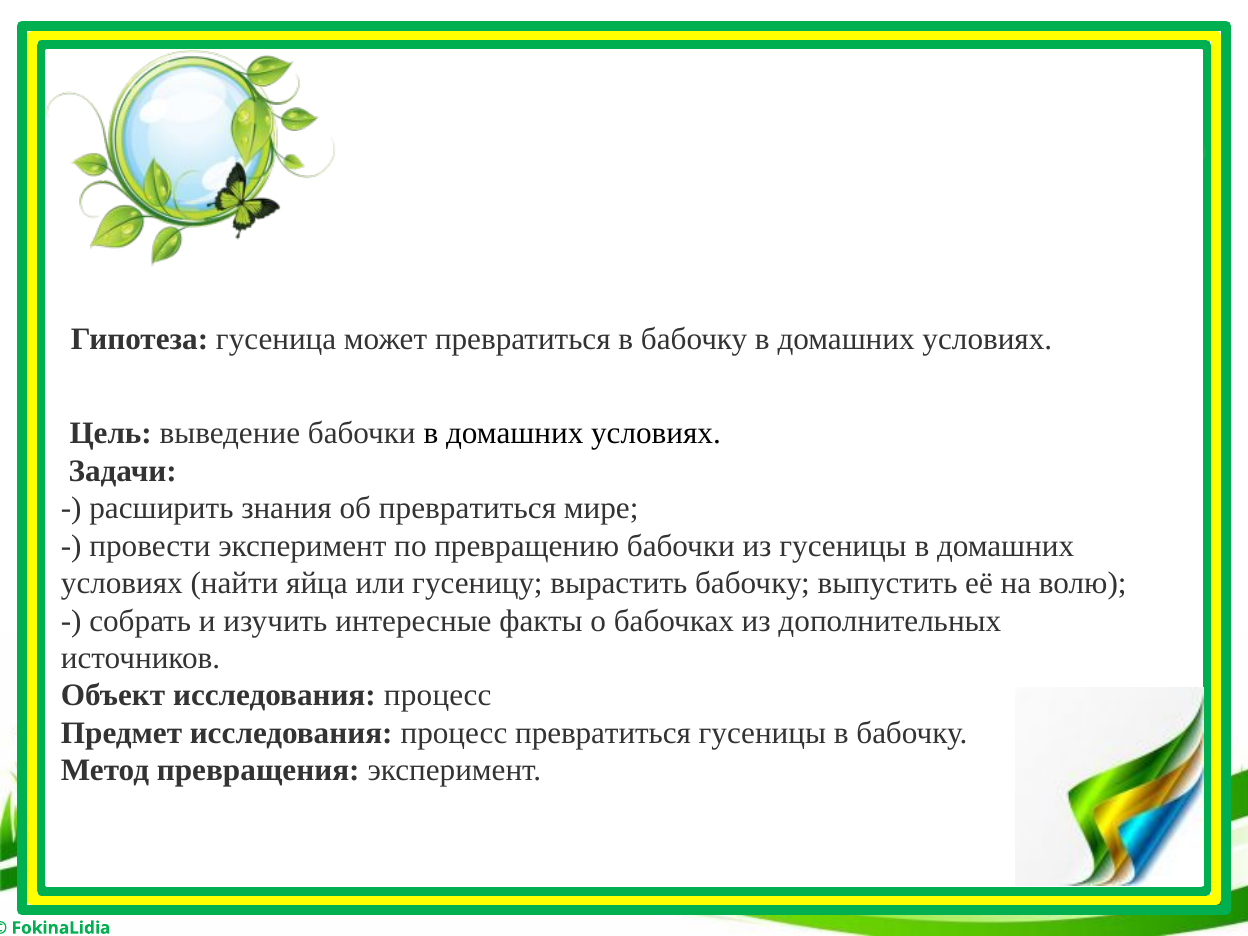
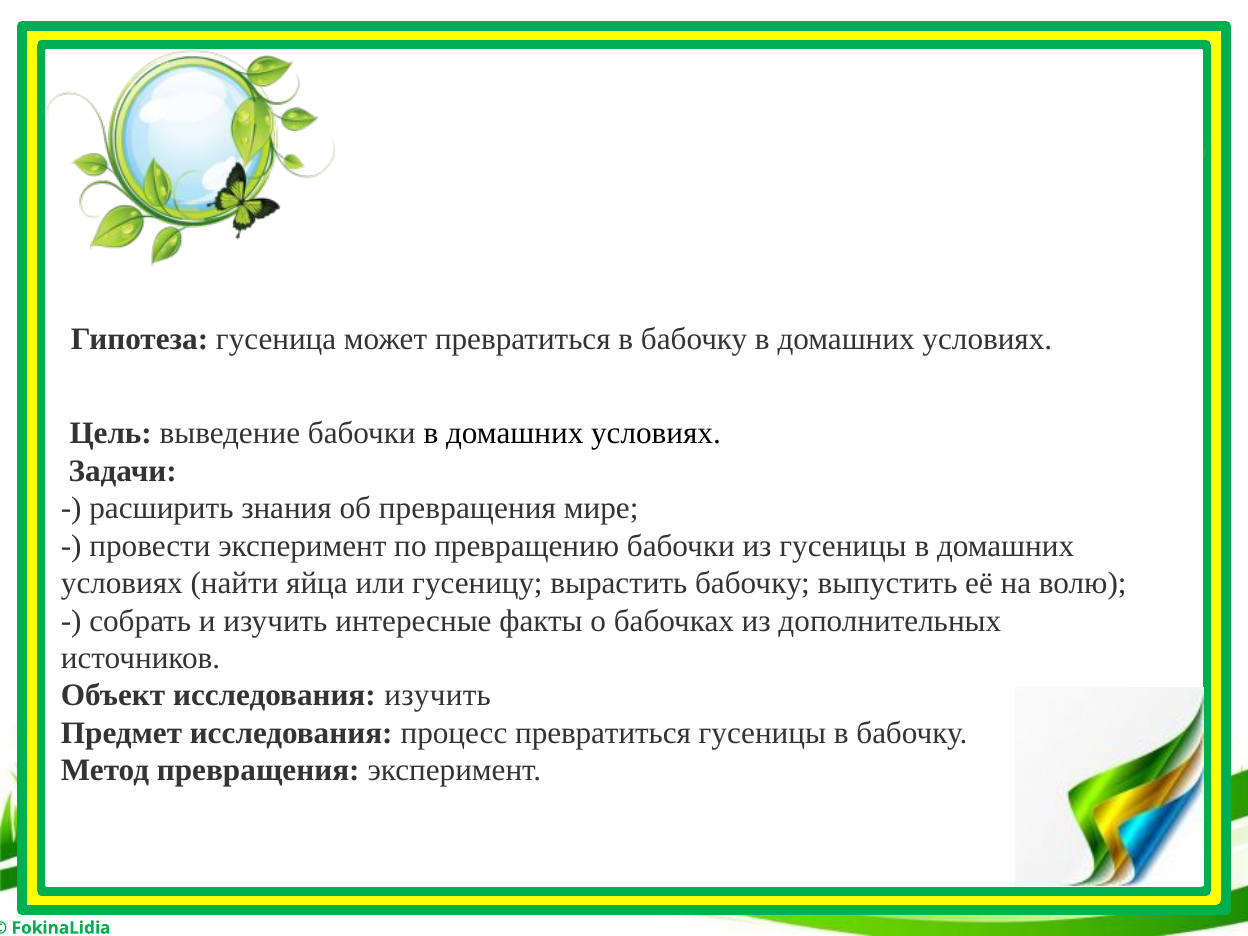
об превратиться: превратиться -> превращения (467, 508)
Объект исследования процесс: процесс -> изучить (438, 696)
